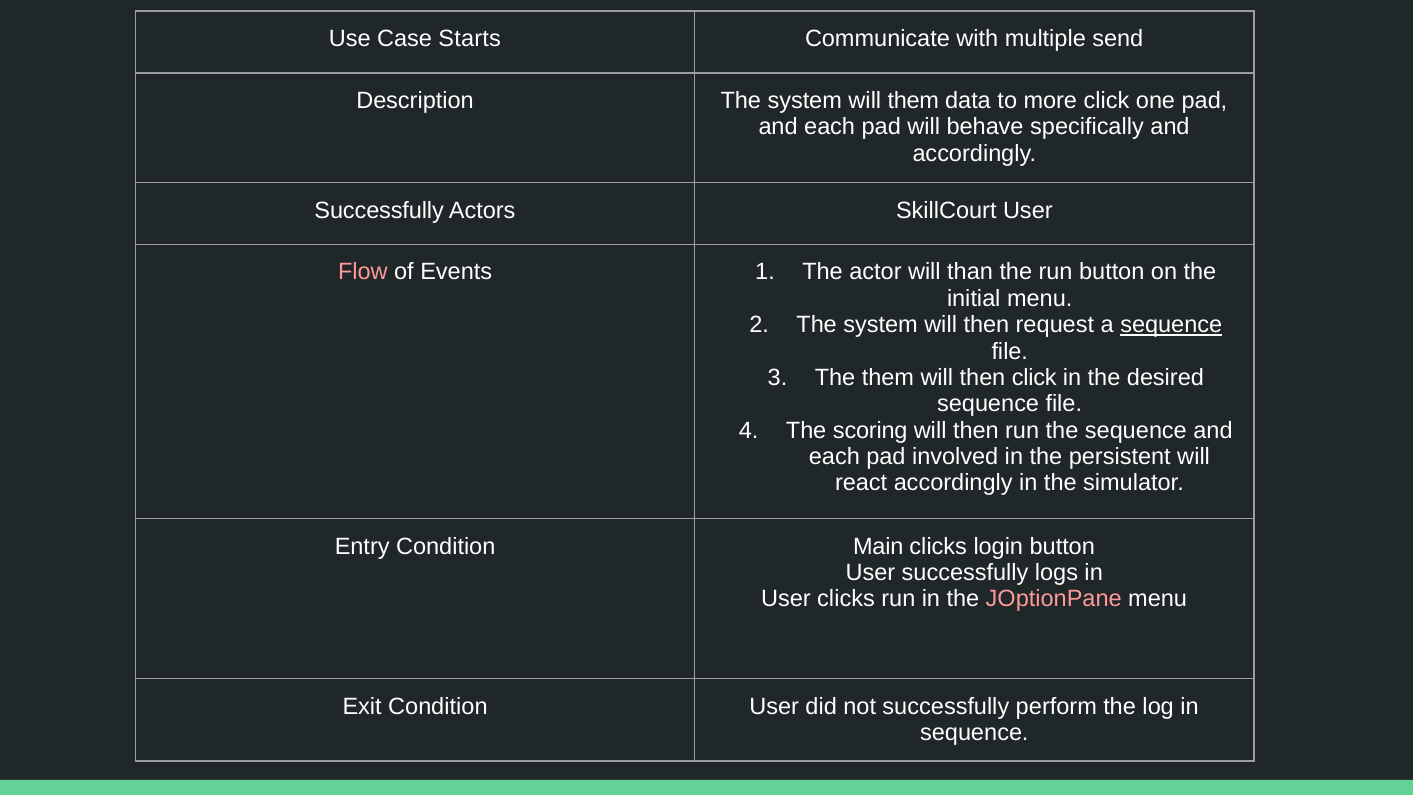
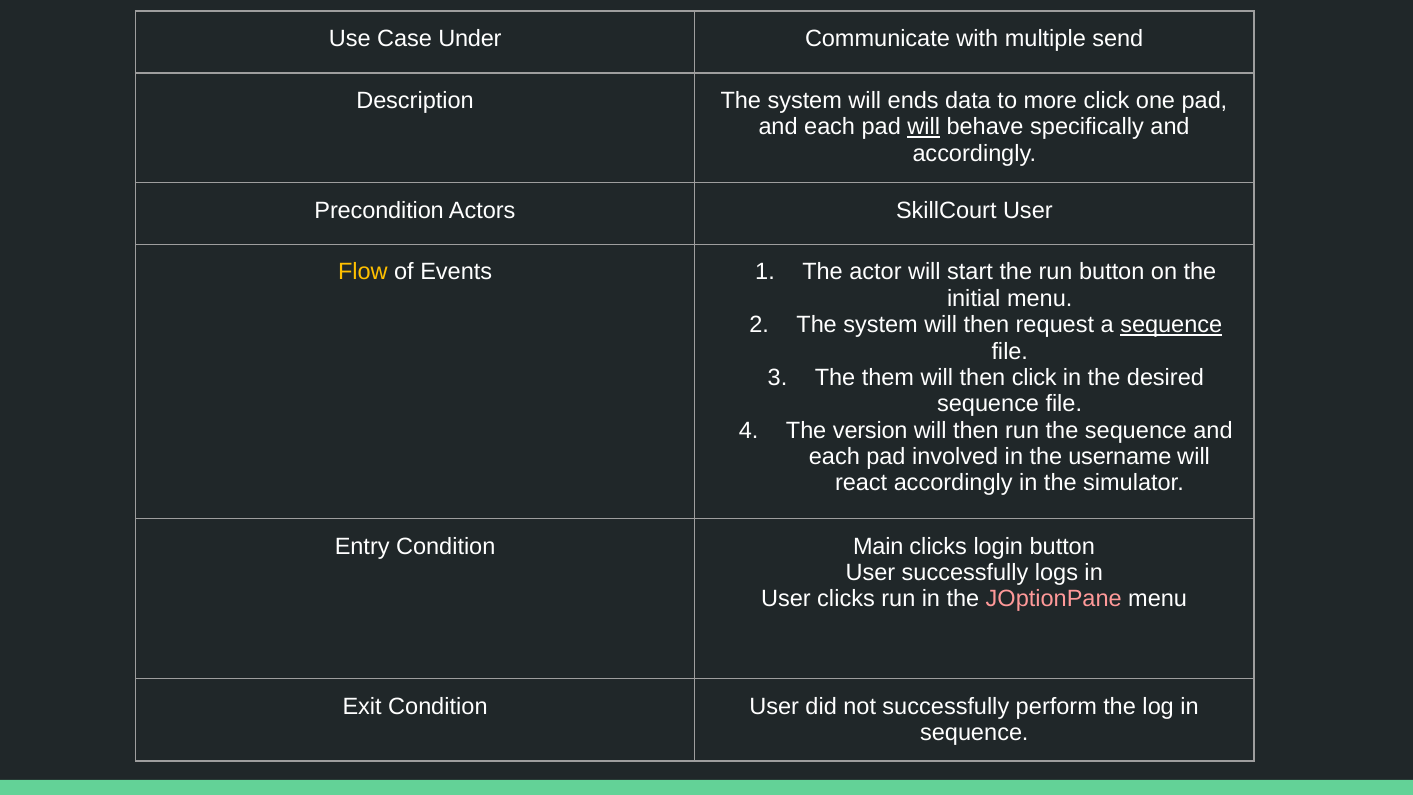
Starts: Starts -> Under (470, 39)
will them: them -> ends (913, 101)
will underline: none -> present (924, 127)
Successfully: Successfully -> Precondition (379, 210)
Flow colour: pink -> yellow (363, 272)
than: than -> start (970, 272)
scoring: scoring -> version (870, 430)
persistent: persistent -> username (1120, 457)
